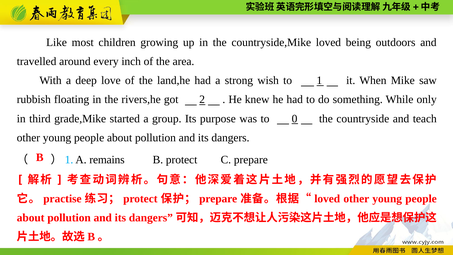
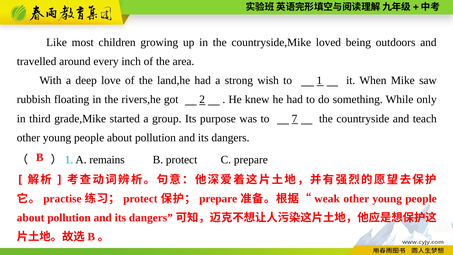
0: 0 -> 7 (295, 119)
loved: loved -> weak (327, 199)
